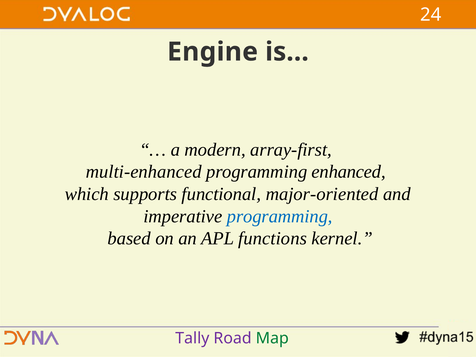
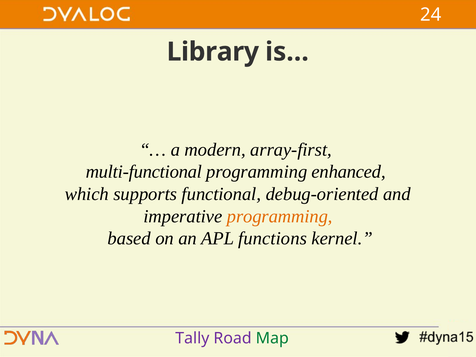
Engine: Engine -> Library (213, 52)
multi-enhanced: multi-enhanced -> multi-functional (144, 172)
major-oriented: major-oriented -> debug-oriented (322, 194)
programming colour: blue -> orange (280, 216)
